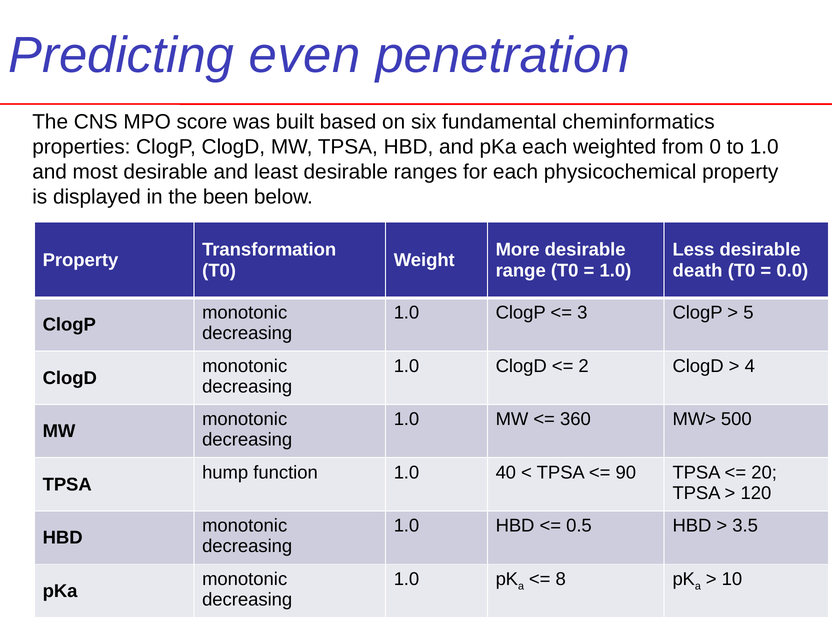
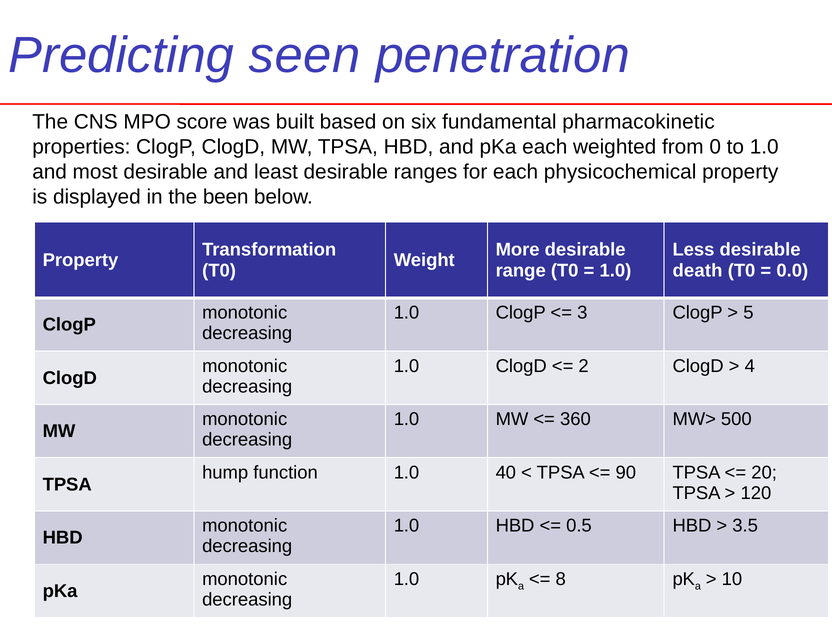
even: even -> seen (305, 56)
cheminformatics: cheminformatics -> pharmacokinetic (639, 122)
